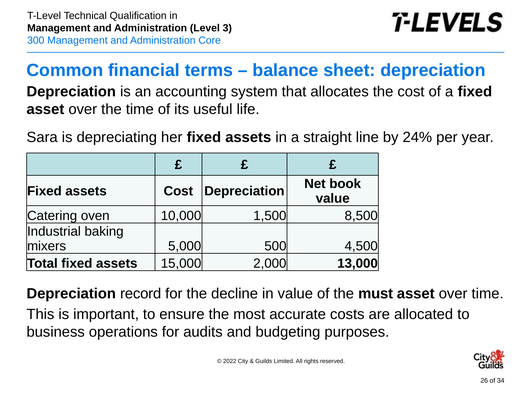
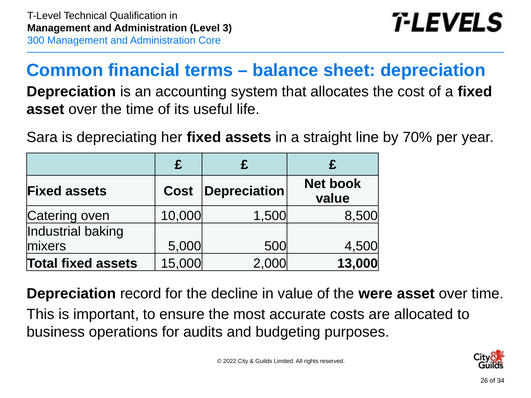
24%: 24% -> 70% (417, 137)
must: must -> were (375, 294)
